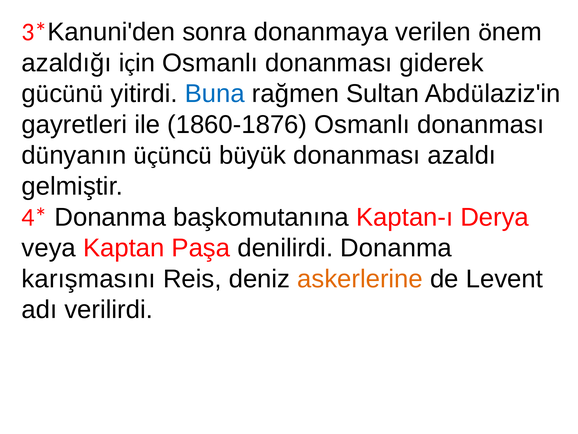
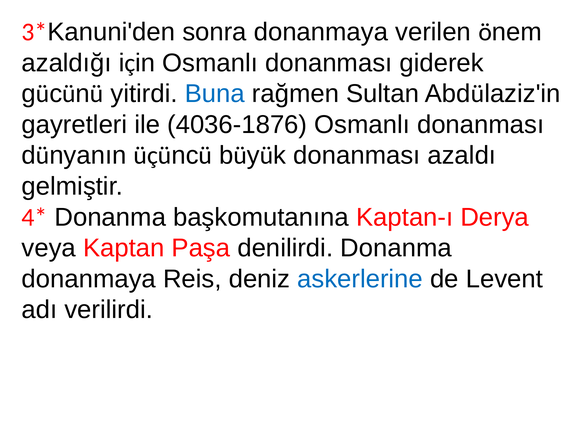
1860-1876: 1860-1876 -> 4036-1876 (237, 124)
karışmasını: karışmasını -> donanmaya (89, 279)
askerlerine colour: orange -> blue (360, 279)
